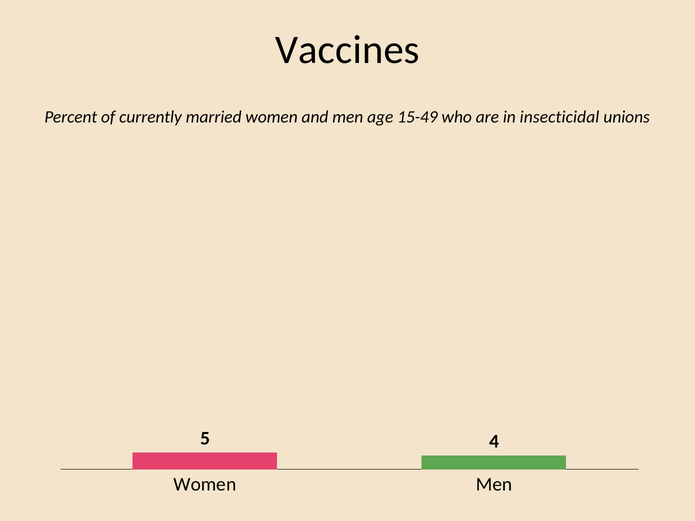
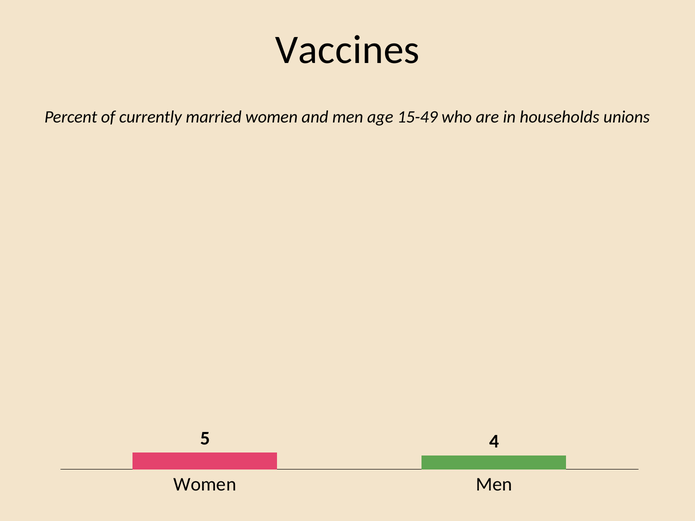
insecticidal: insecticidal -> households (560, 117)
